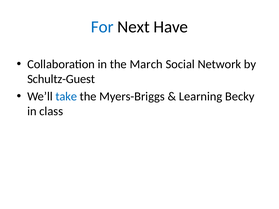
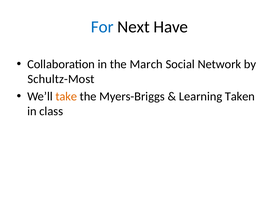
Schultz-Guest: Schultz-Guest -> Schultz-Most (61, 79)
take colour: blue -> orange (66, 97)
Becky: Becky -> Taken (240, 97)
